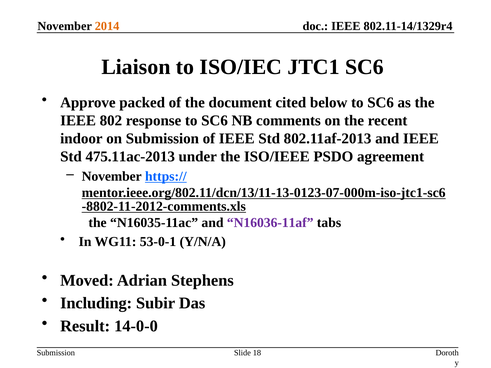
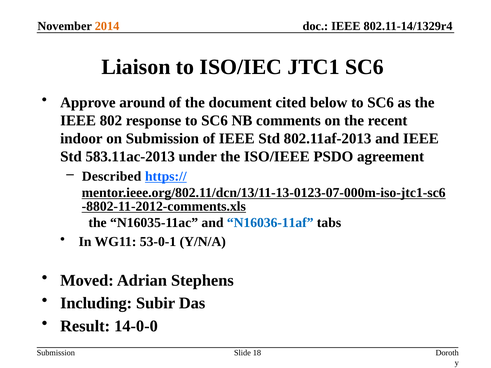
packed: packed -> around (142, 103)
475.11ac-2013: 475.11ac-2013 -> 583.11ac-2013 (130, 157)
November: November -> Described (112, 176)
N16036-11af colour: purple -> blue (270, 223)
